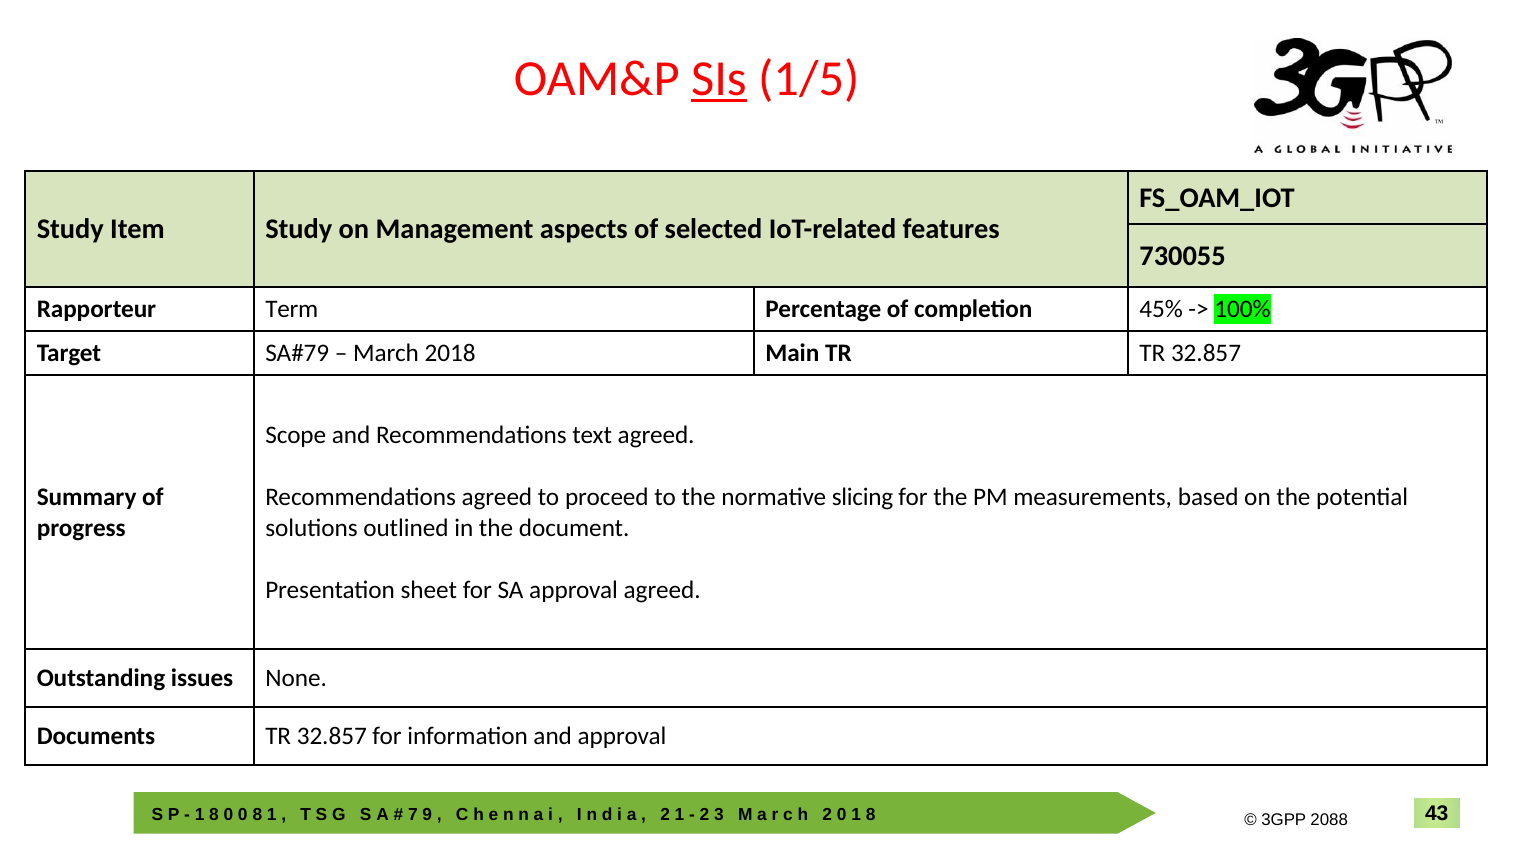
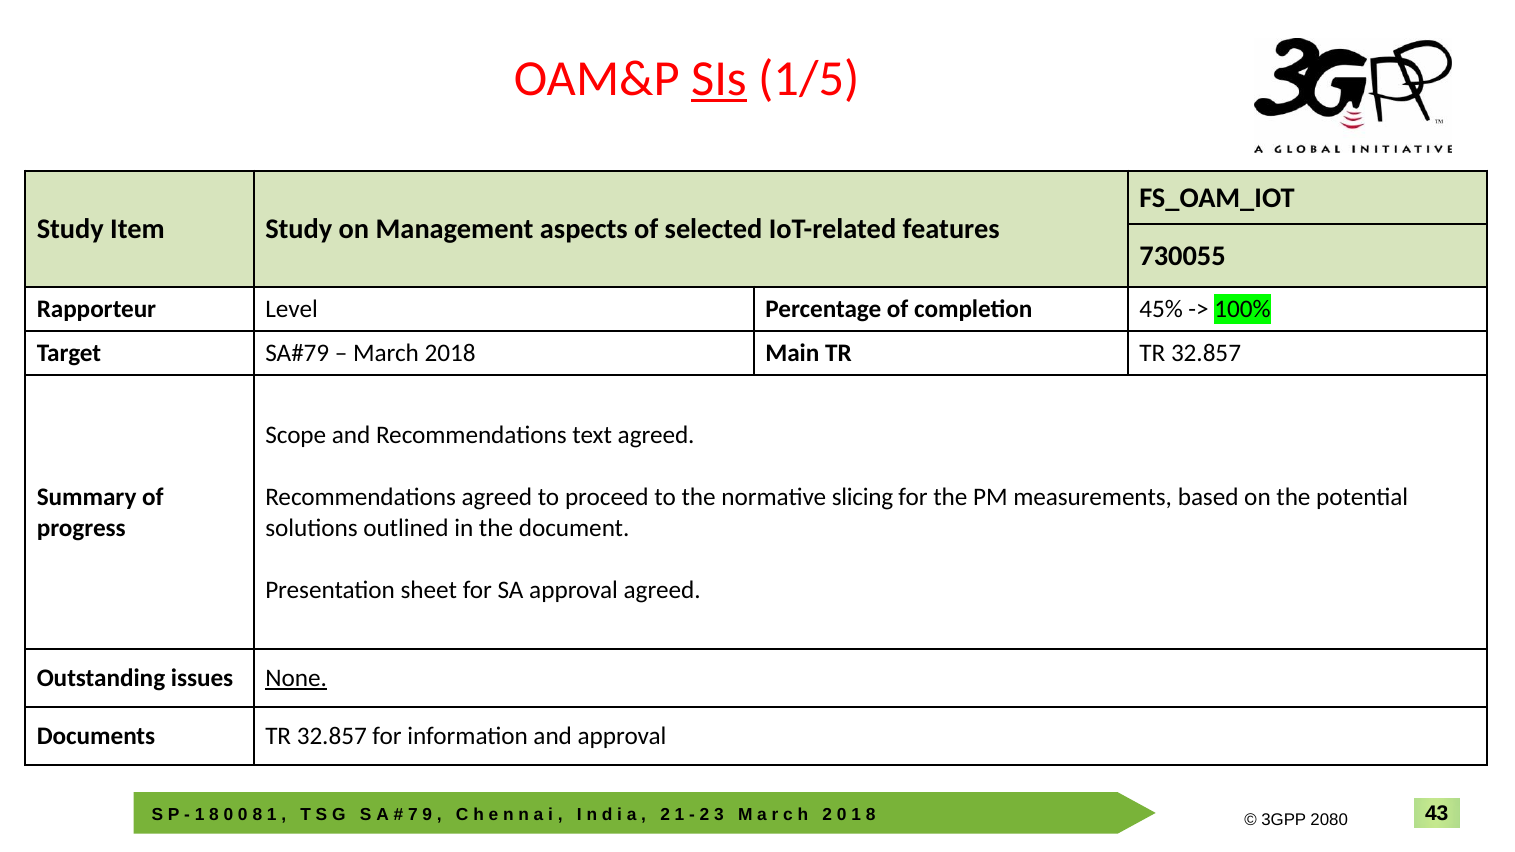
Term: Term -> Level (292, 309)
None underline: none -> present (296, 679)
2088: 2088 -> 2080 (1329, 820)
